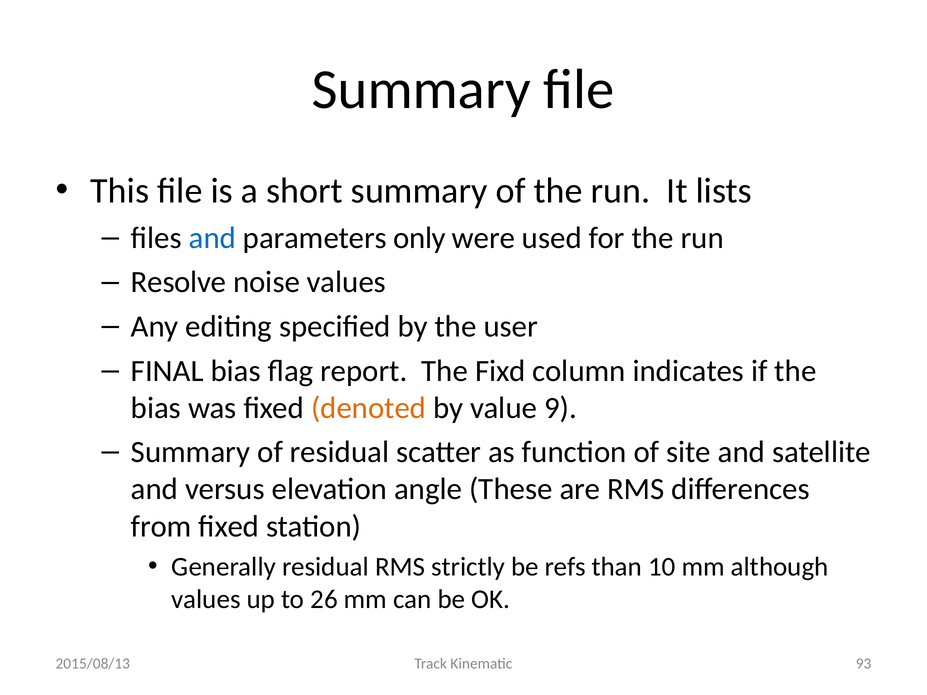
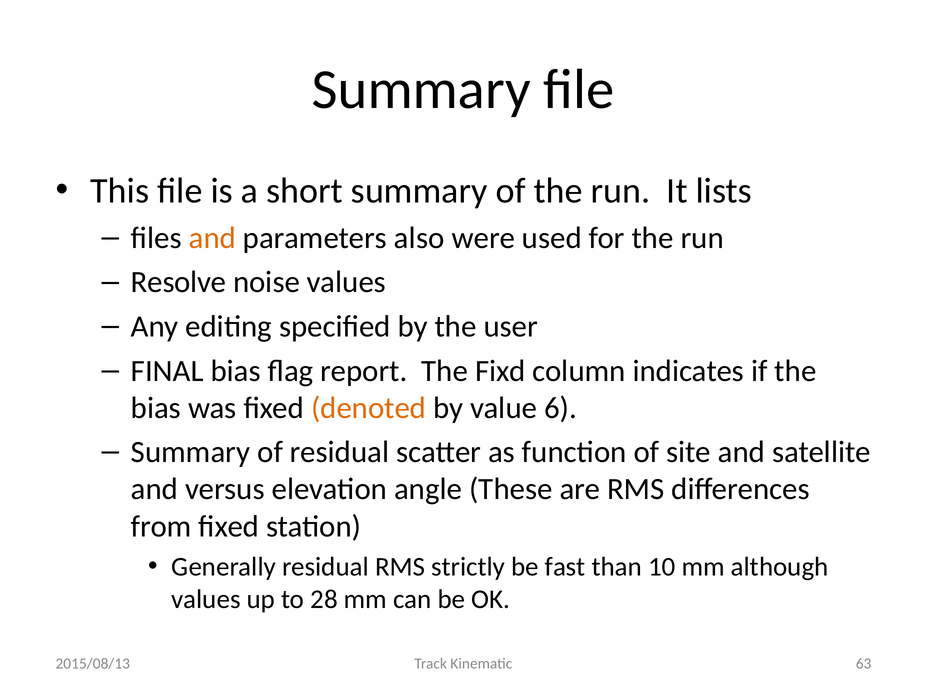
and colour: blue -> orange (212, 238)
only: only -> also (419, 238)
9: 9 -> 6 (561, 408)
refs: refs -> fast (565, 567)
26: 26 -> 28 (324, 600)
93: 93 -> 63 (864, 664)
